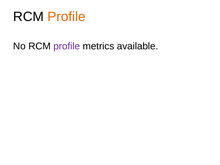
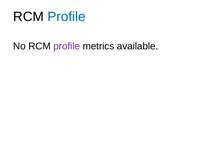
Profile colour: orange -> blue (67, 17)
